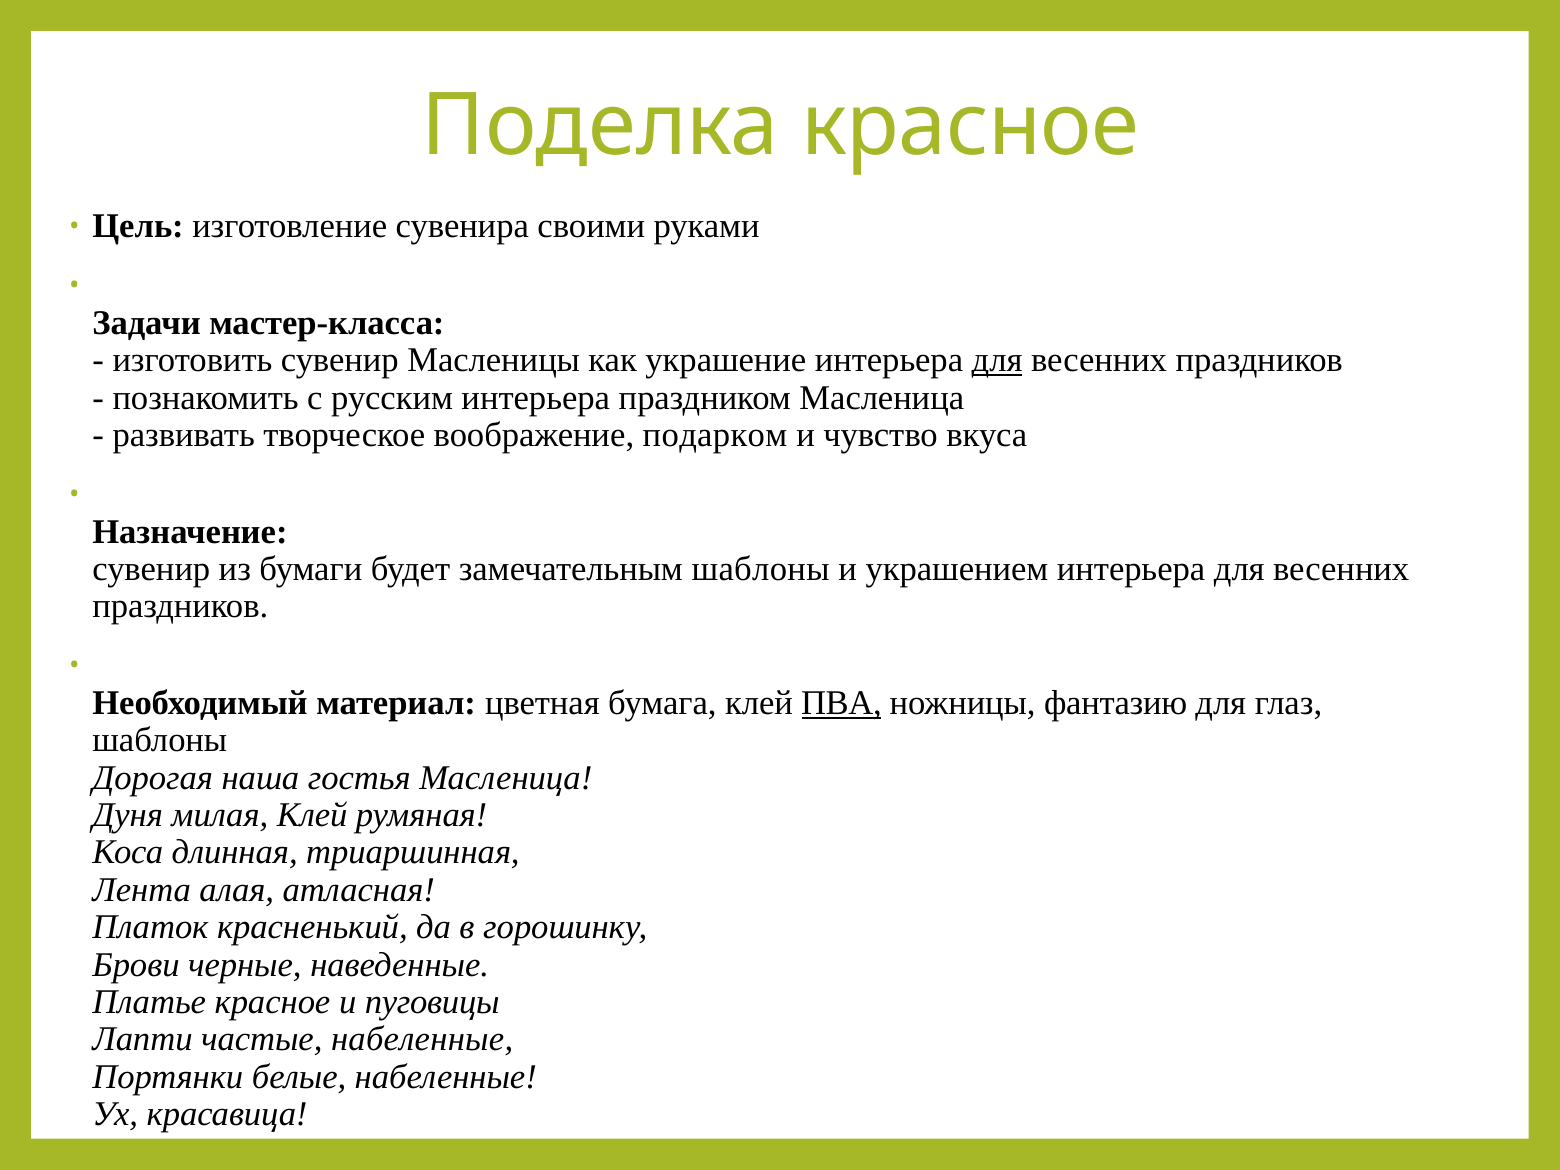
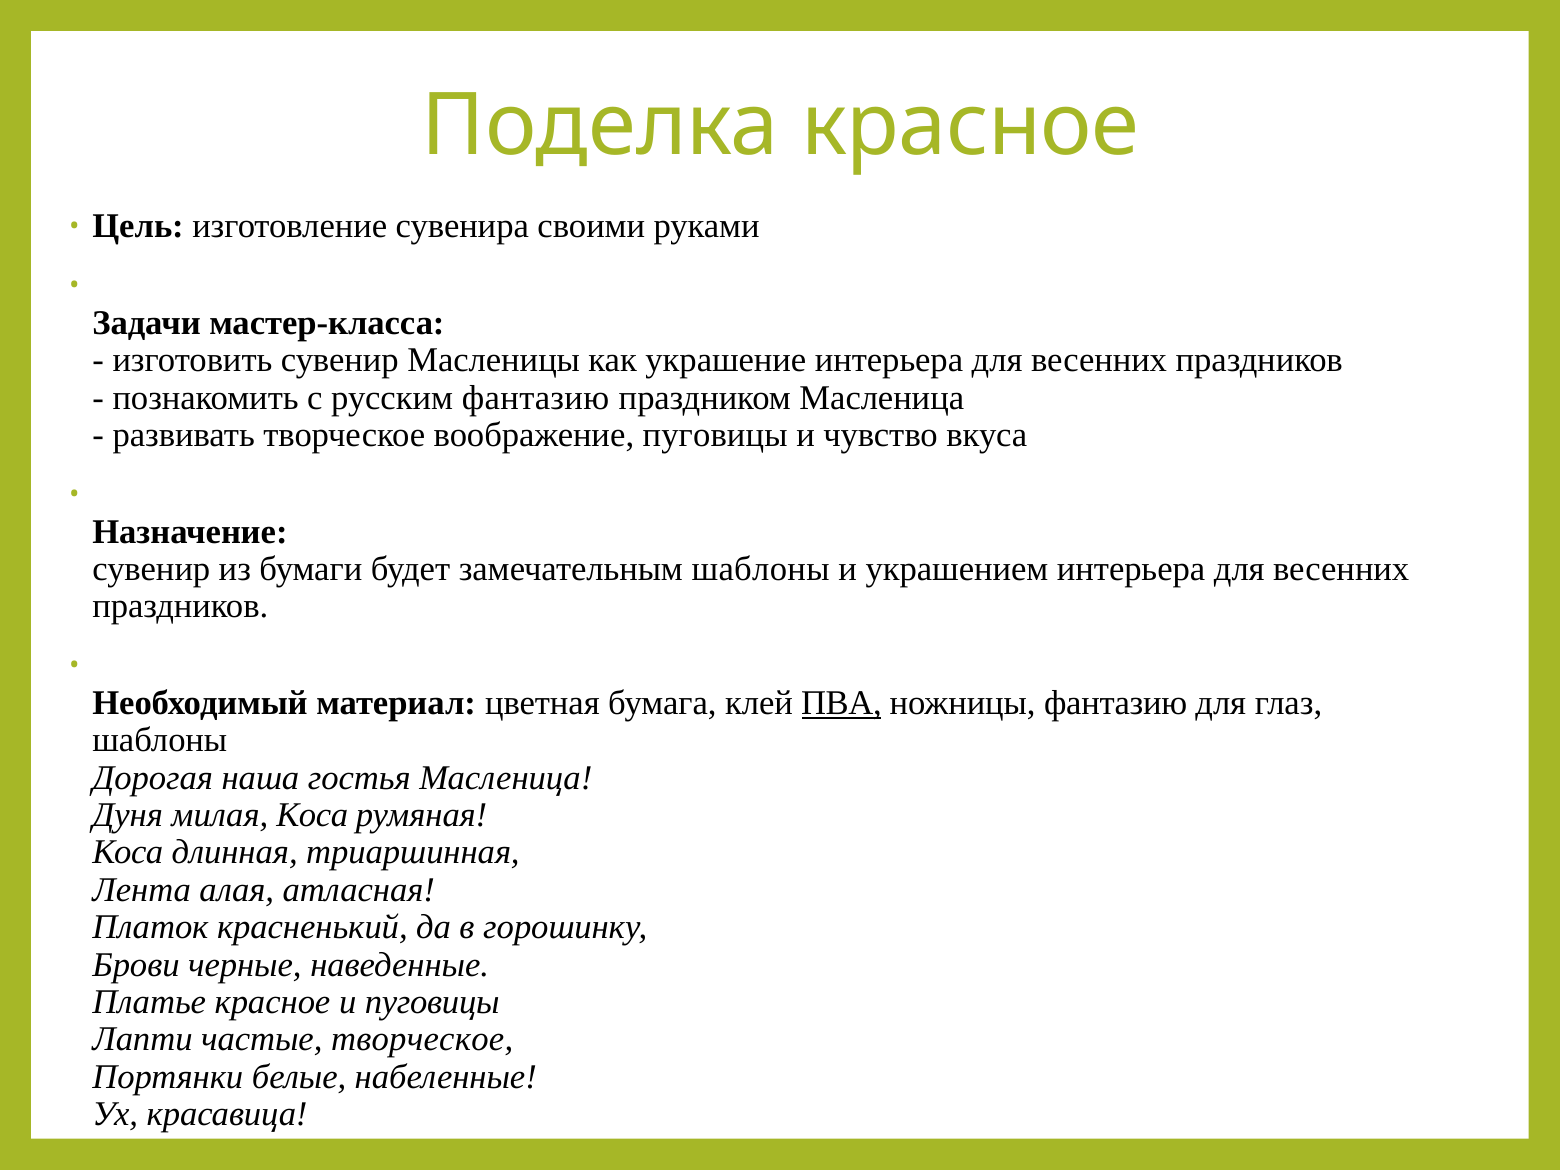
для underline: present -> none (997, 360)
русским интерьера: интерьера -> фантазию (536, 398)
воображение подарком: подарком -> пуговицы (715, 435)
милая Клей: Клей -> Коса (312, 815)
частые набеленные: набеленные -> творческое (422, 1040)
